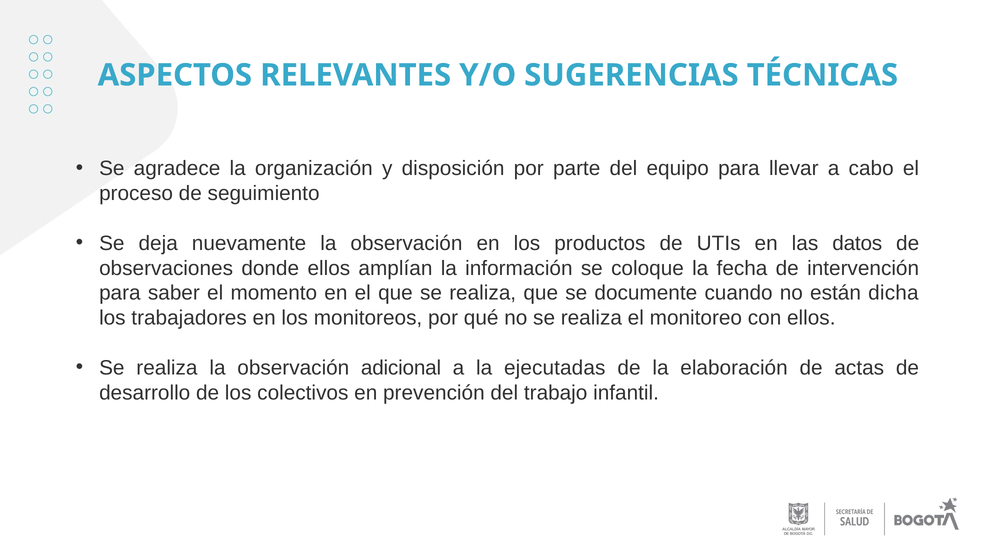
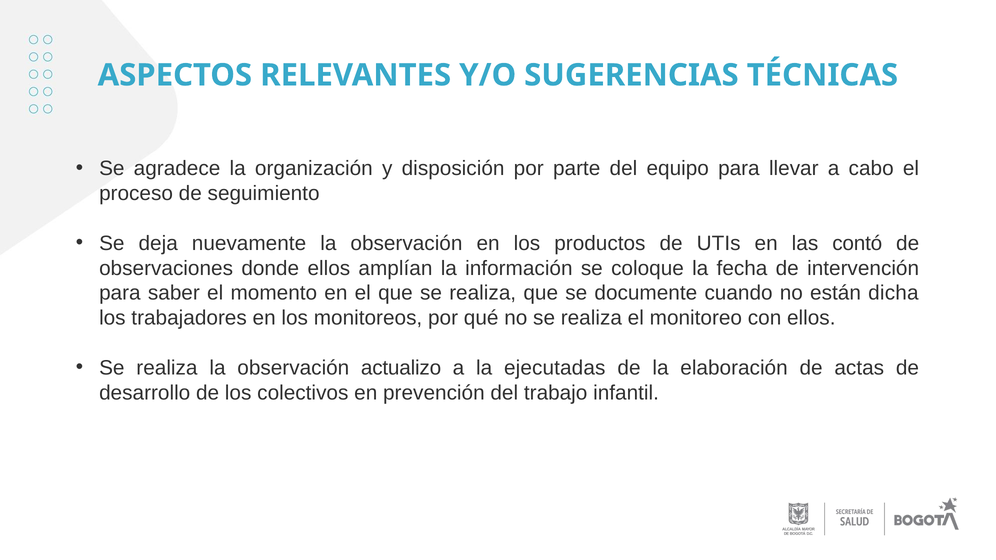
datos: datos -> contó (857, 243)
adicional: adicional -> actualizo (401, 368)
